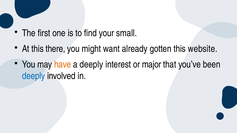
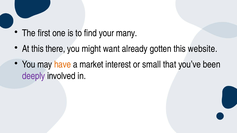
small: small -> many (127, 33)
a deeply: deeply -> market (91, 65)
major: major -> small (152, 65)
deeply colour: blue -> purple (34, 76)
